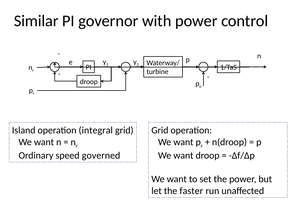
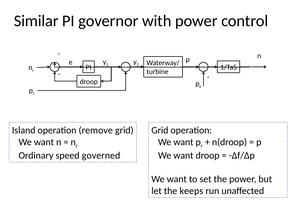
integral: integral -> remove (96, 130)
faster: faster -> keeps (191, 190)
